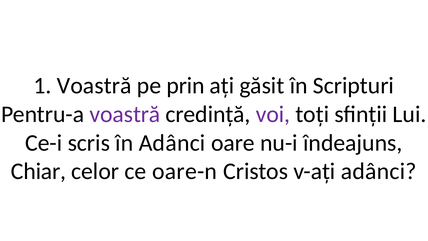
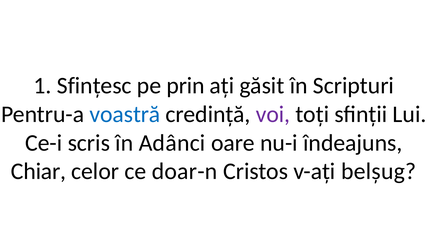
1 Voastră: Voastră -> Sfințesc (94, 86)
voastră colour: purple -> blue (125, 114)
oare-n: oare-n -> doar-n (185, 171)
v-ați adânci: adânci -> belșug (379, 171)
